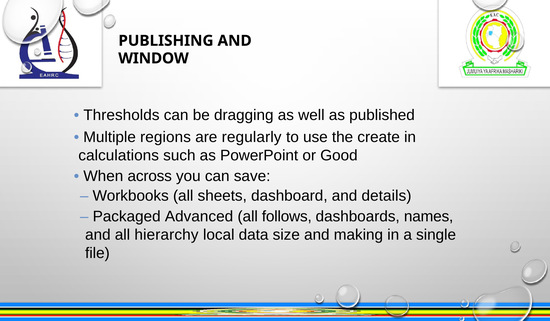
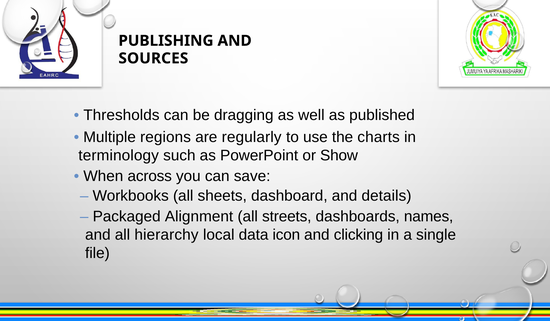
WINDOW: WINDOW -> SOURCES (153, 58)
create: create -> charts (379, 137)
calculations: calculations -> terminology (119, 155)
Good: Good -> Show (339, 155)
Advanced: Advanced -> Alignment (199, 216)
follows: follows -> streets (287, 216)
size: size -> icon (286, 235)
making: making -> clicking (358, 235)
